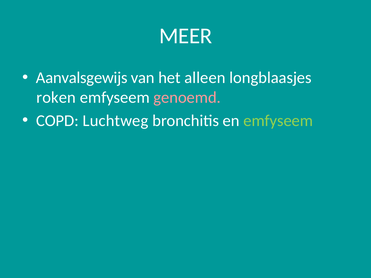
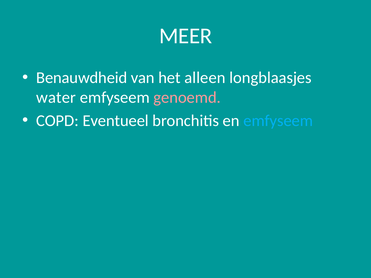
Aanvalsgewijs: Aanvalsgewijs -> Benauwdheid (82, 78)
roken: roken -> water (56, 98)
Luchtweg: Luchtweg -> Eventueel (116, 121)
emfyseem colour: light green -> light blue (278, 121)
